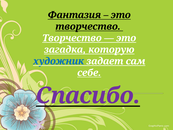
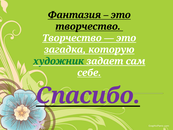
художник colour: blue -> green (59, 61)
